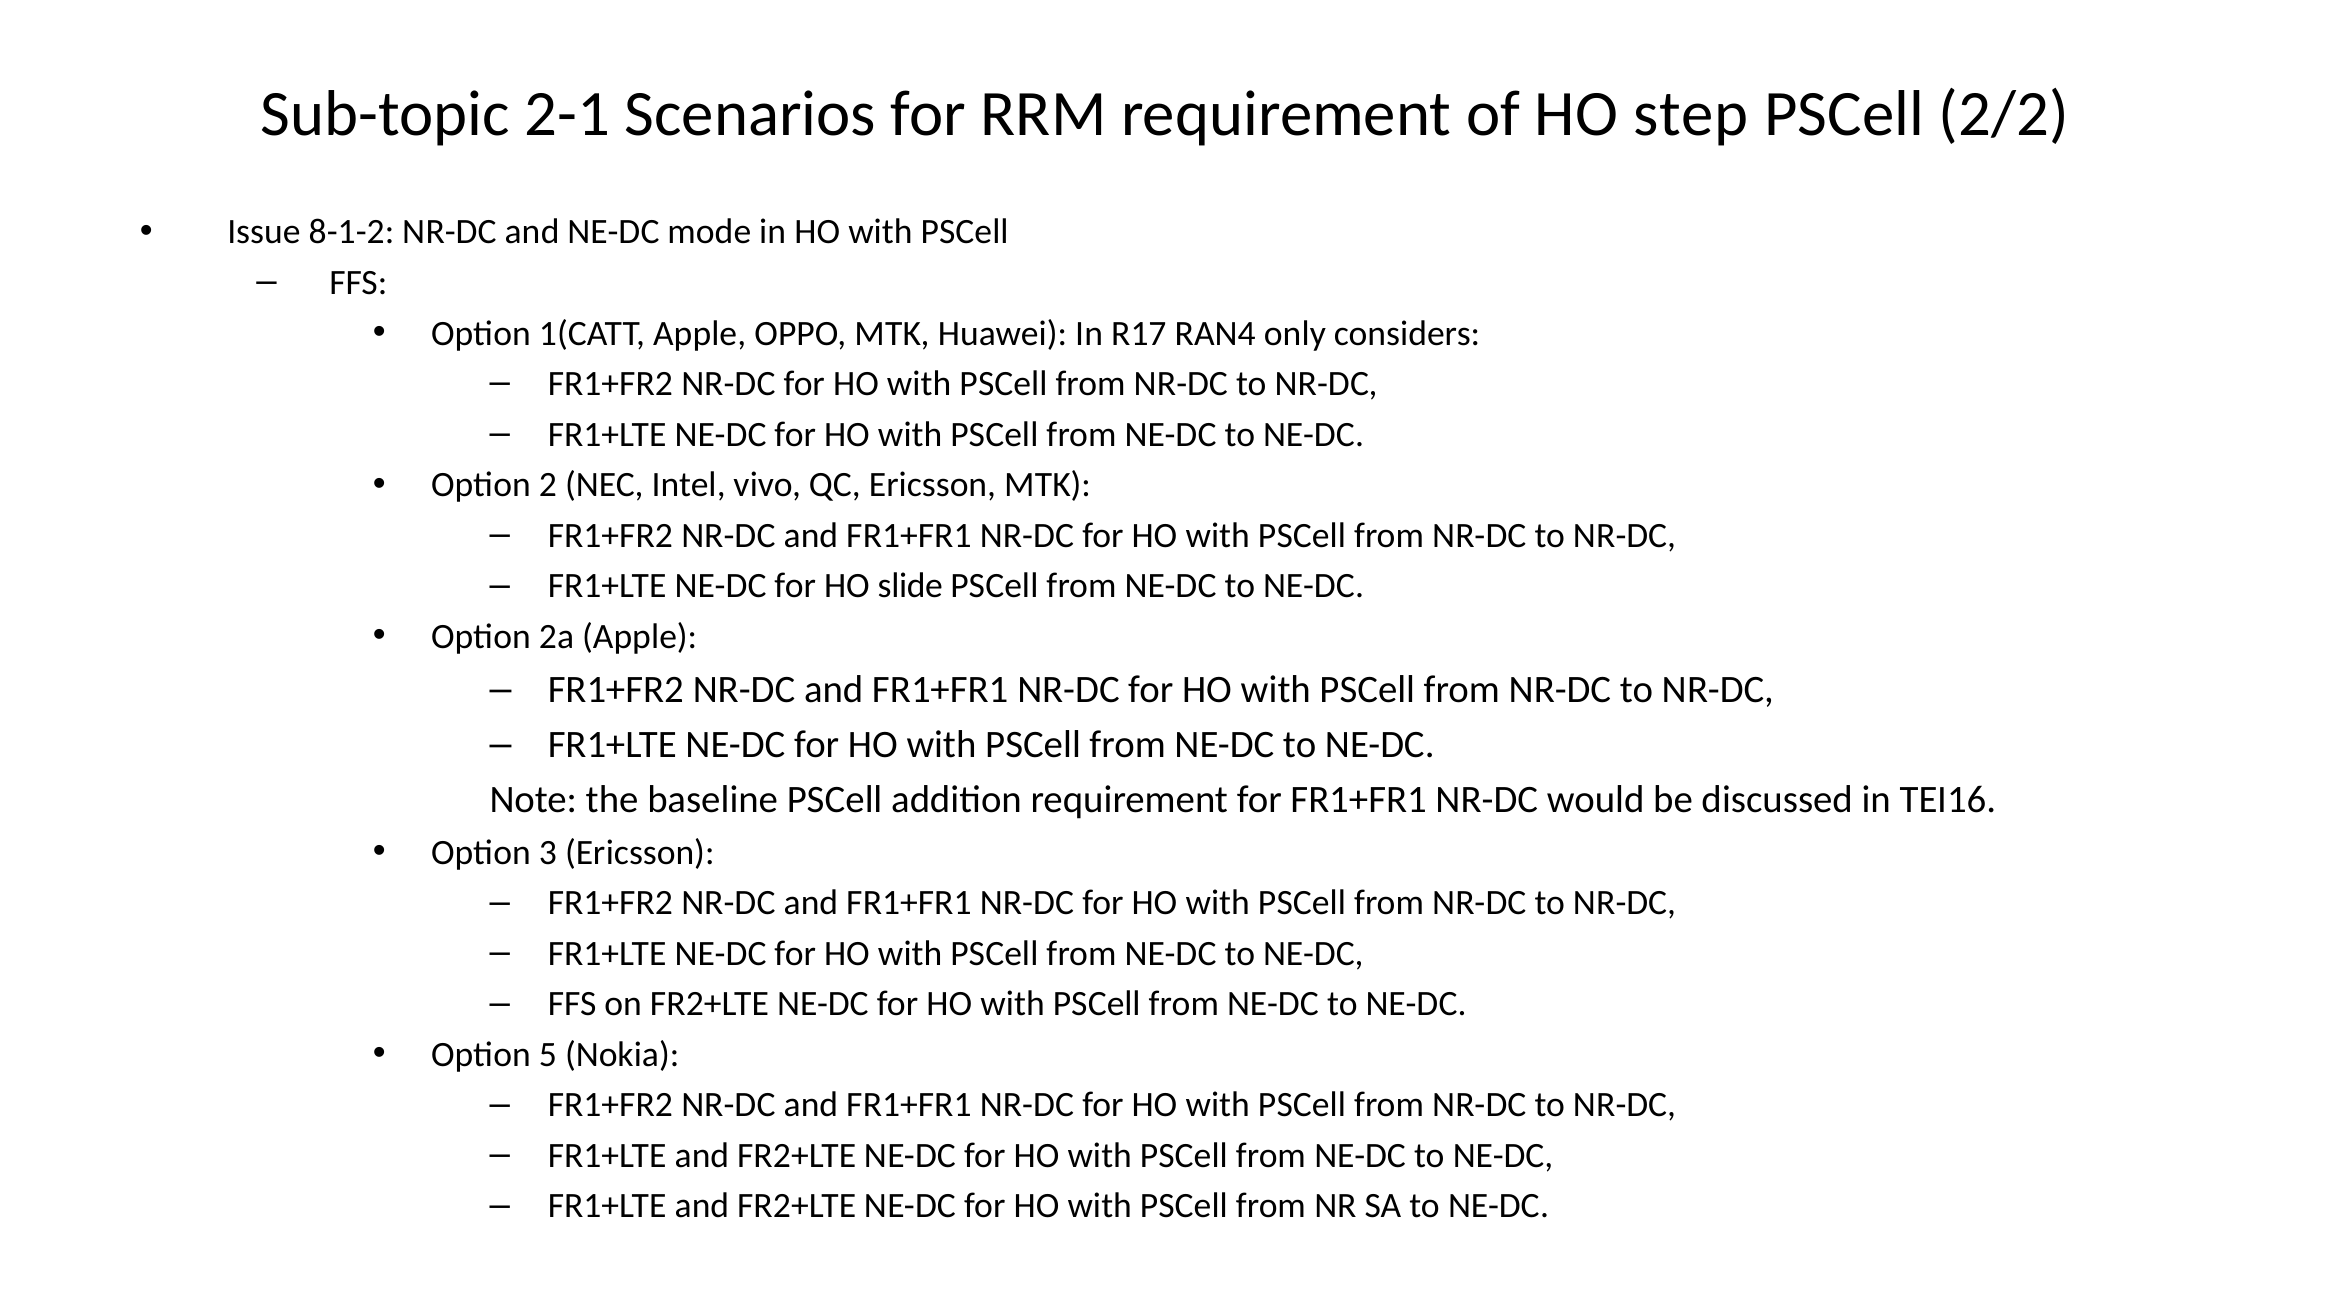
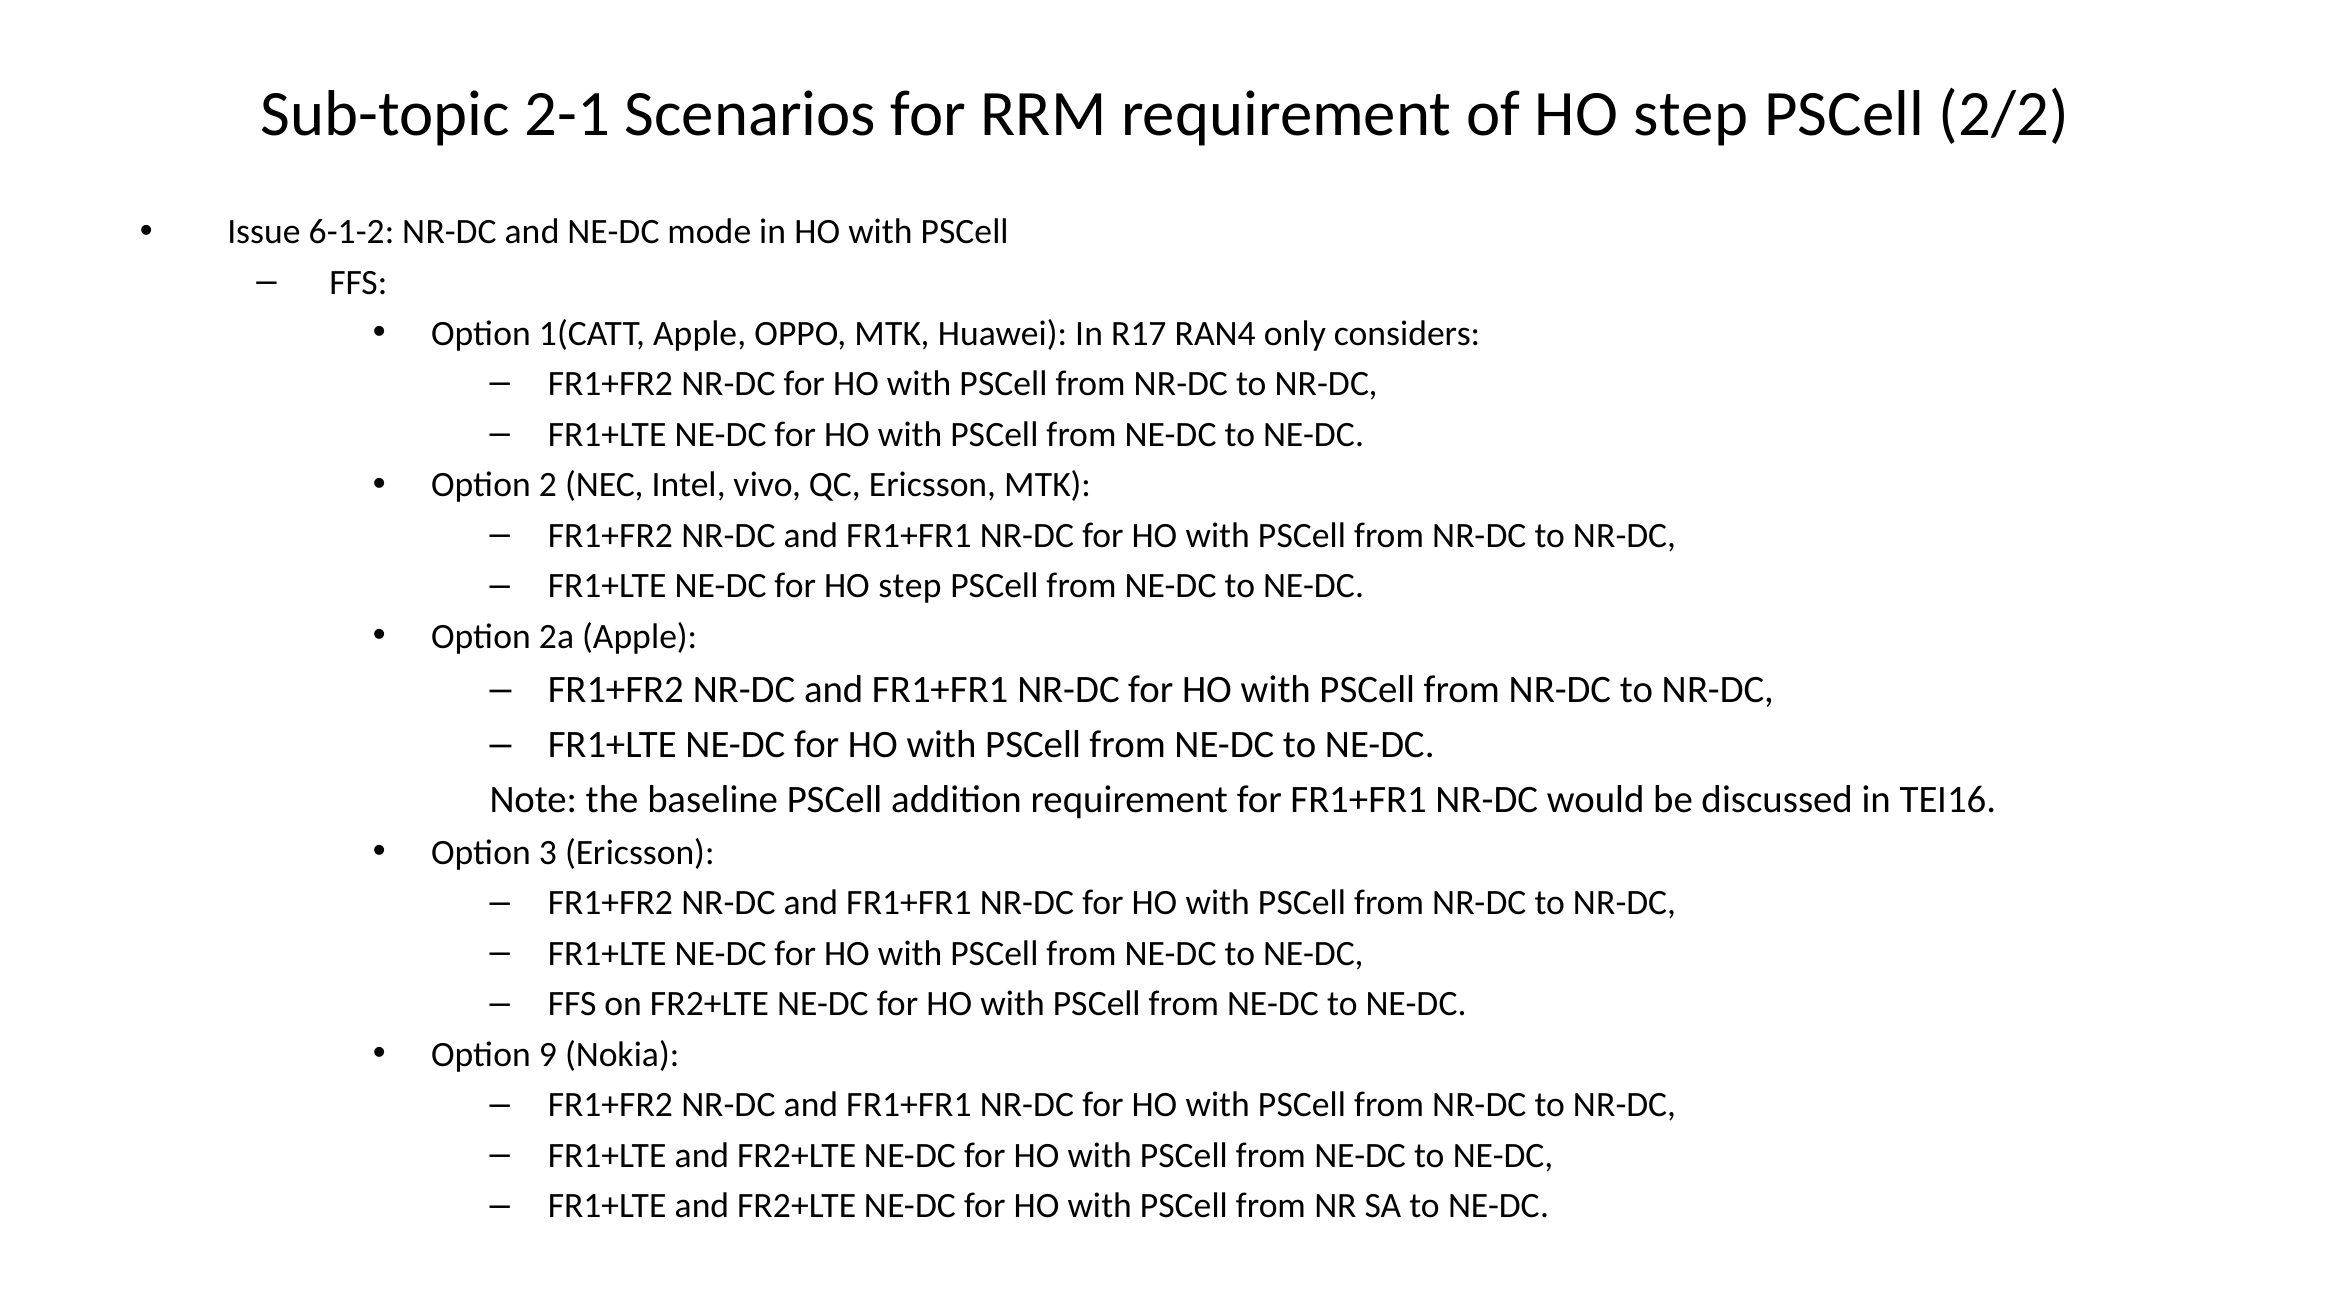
8-1-2: 8-1-2 -> 6-1-2 (352, 232)
for HO slide: slide -> step (910, 586)
5: 5 -> 9 (548, 1055)
